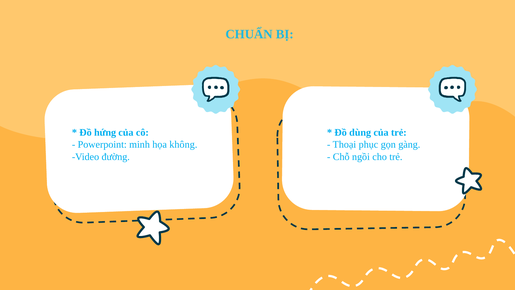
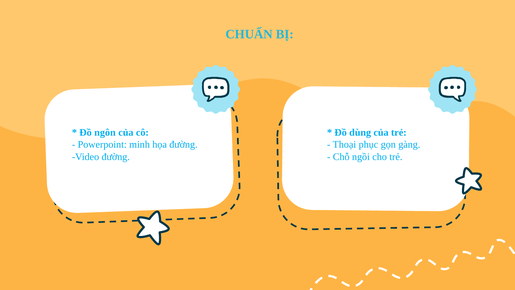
hứng: hứng -> ngôn (105, 133)
họa không: không -> đường (183, 145)
